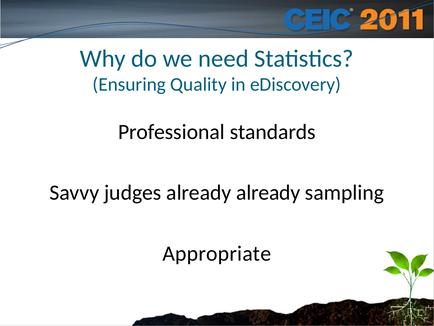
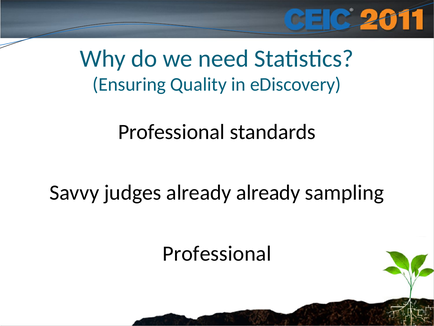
Appropriate: Appropriate -> Professional (217, 253)
